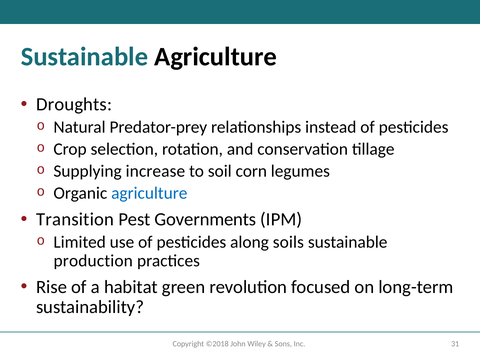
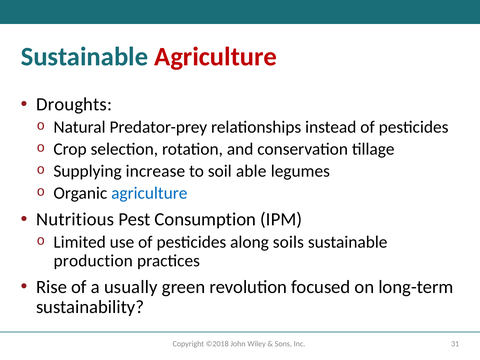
Agriculture colour: black -> red (216, 57)
corn: corn -> able (251, 171)
Transition: Transition -> Nutritious (75, 219)
Governments: Governments -> Consumption (205, 219)
habitat: habitat -> usually (131, 287)
